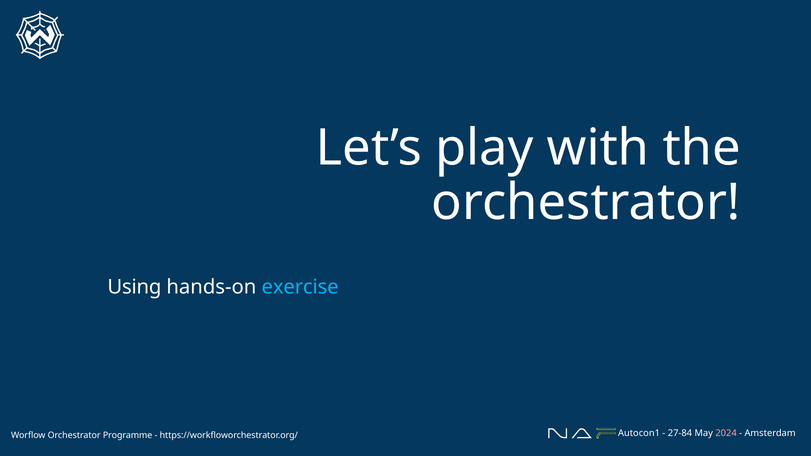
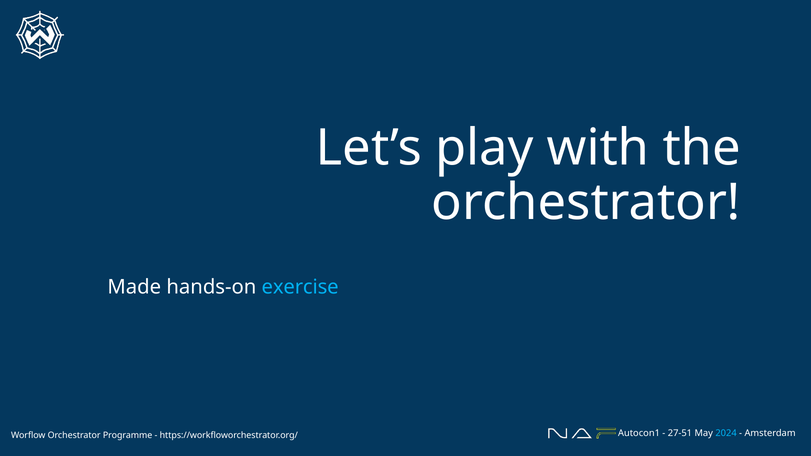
Using: Using -> Made (134, 287)
27-84: 27-84 -> 27-51 (680, 433)
2024 colour: pink -> light blue (726, 433)
